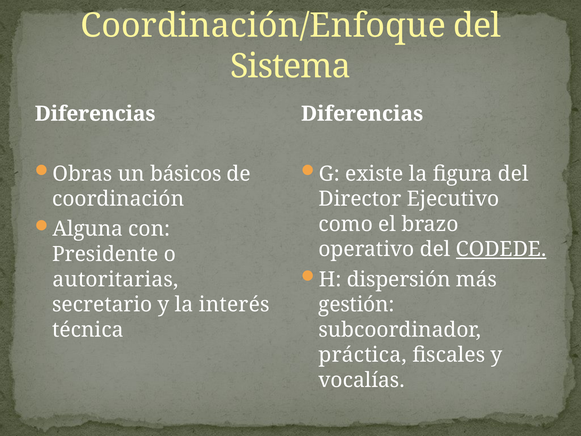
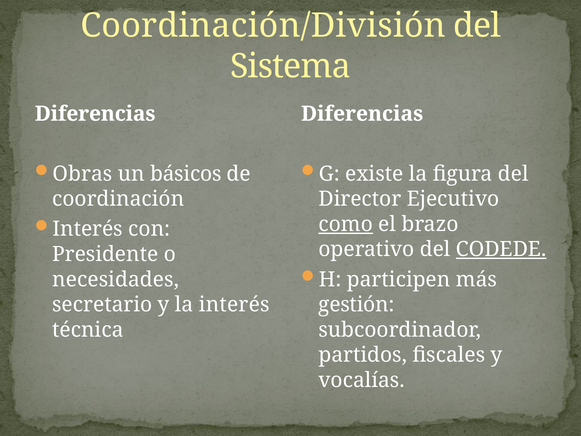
Coordinación/Enfoque: Coordinación/Enfoque -> Coordinación/División (263, 26)
como underline: none -> present (346, 224)
Alguna: Alguna -> Interés (88, 229)
dispersión: dispersión -> participen (399, 279)
autoritarias: autoritarias -> necesidades (116, 279)
práctica: práctica -> partidos (363, 355)
